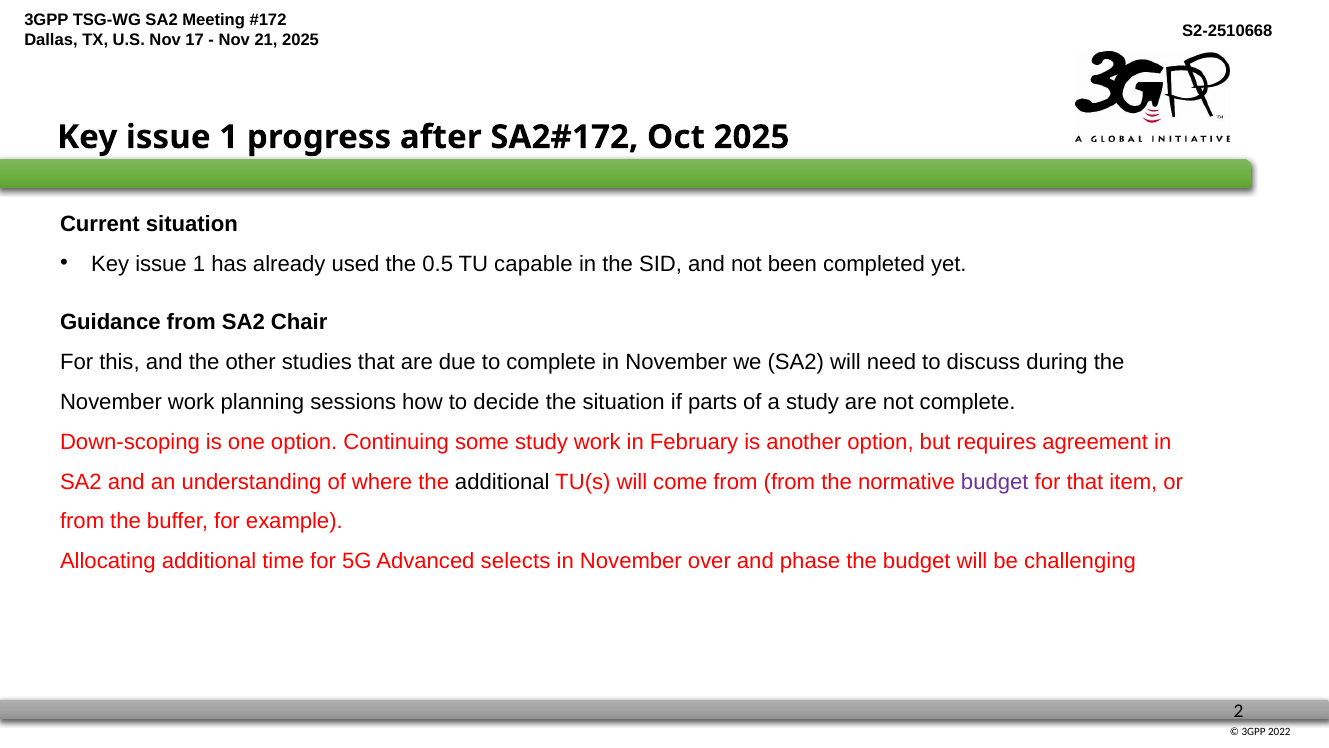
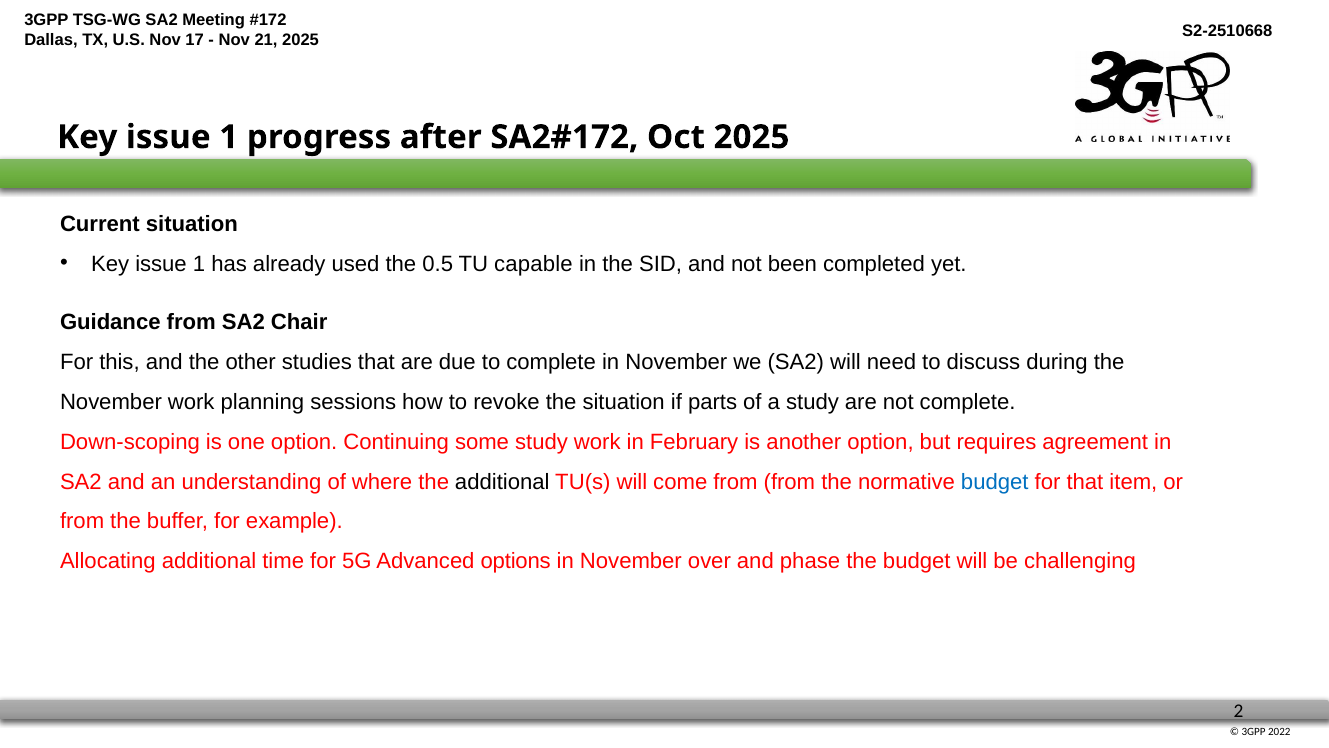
decide: decide -> revoke (507, 402)
budget colour: purple -> blue (995, 481)
selects: selects -> options (516, 561)
